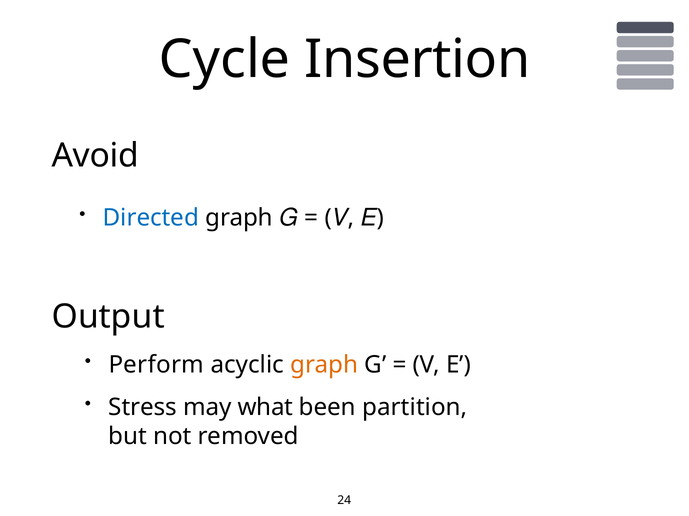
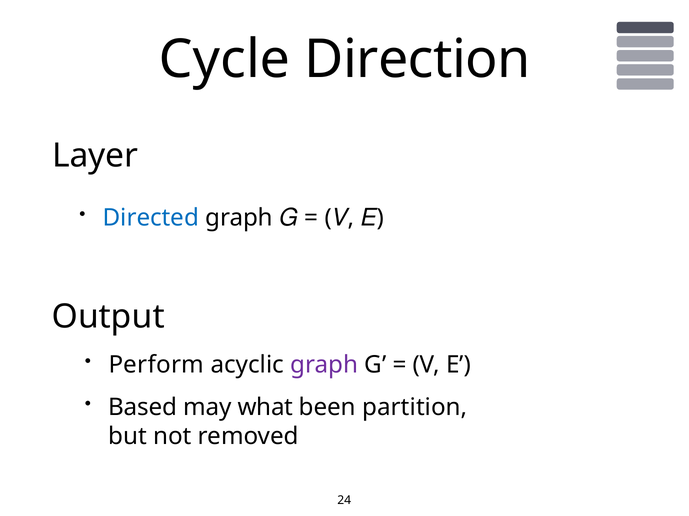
Insertion: Insertion -> Direction (417, 60)
Avoid: Avoid -> Layer (95, 156)
graph colour: orange -> purple (324, 365)
Stress: Stress -> Based (143, 408)
